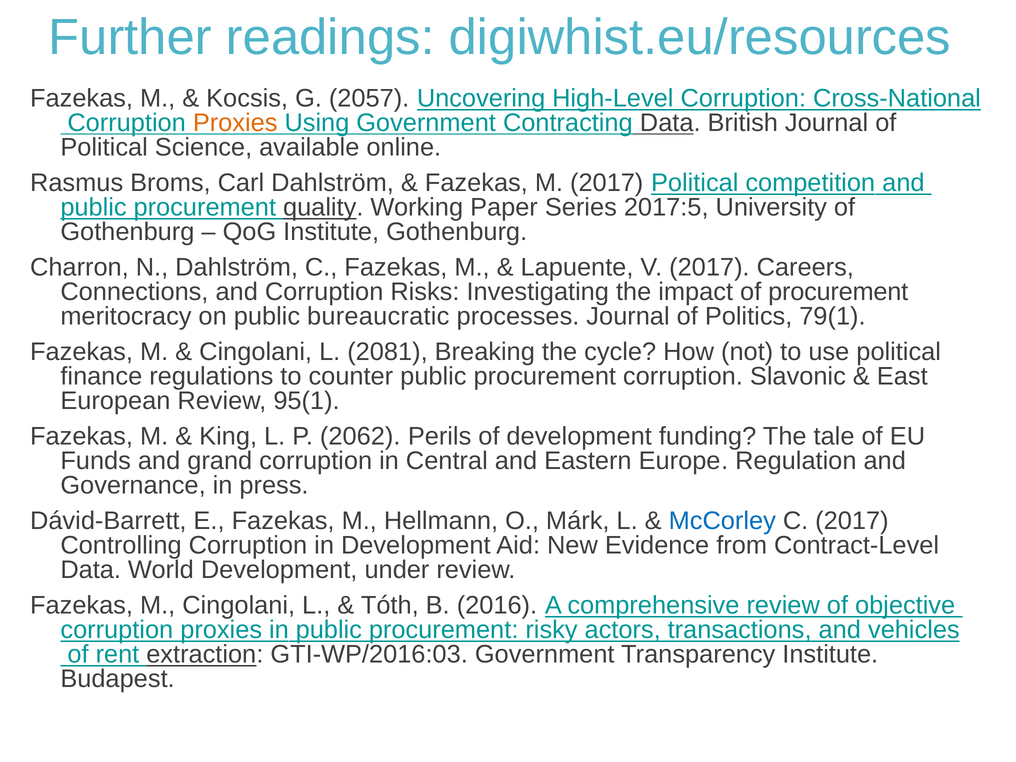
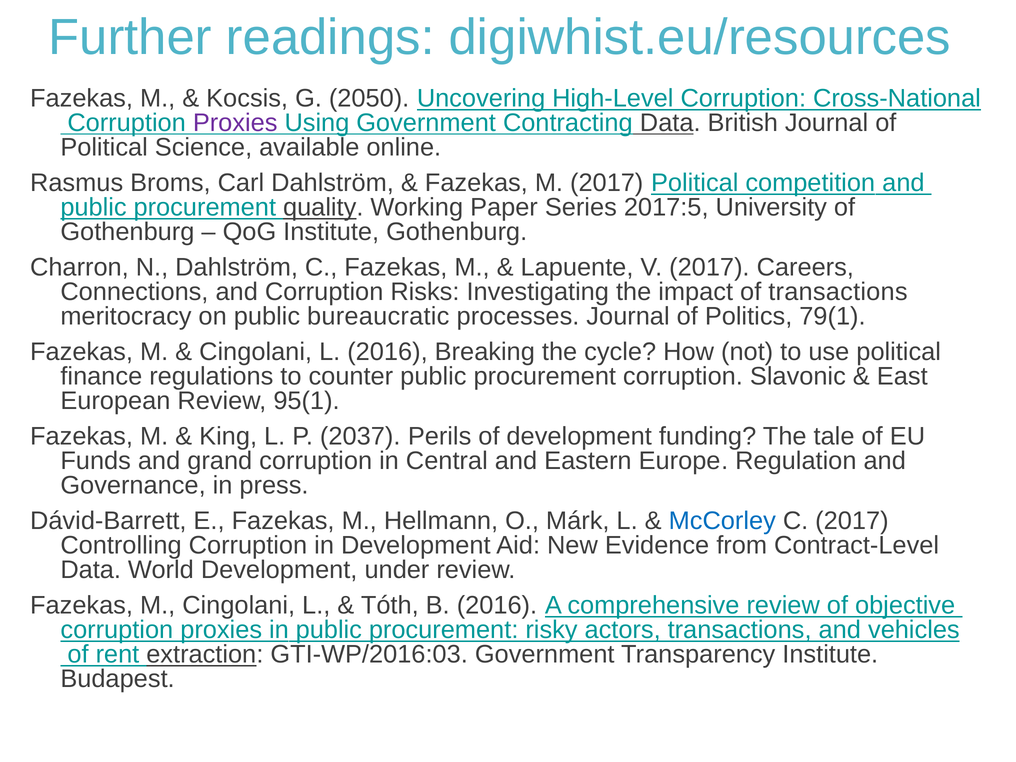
2057: 2057 -> 2050 (369, 98)
Proxies colour: orange -> purple (235, 123)
of procurement: procurement -> transactions (838, 292)
L 2081: 2081 -> 2016 (387, 352)
2062: 2062 -> 2037 (360, 436)
